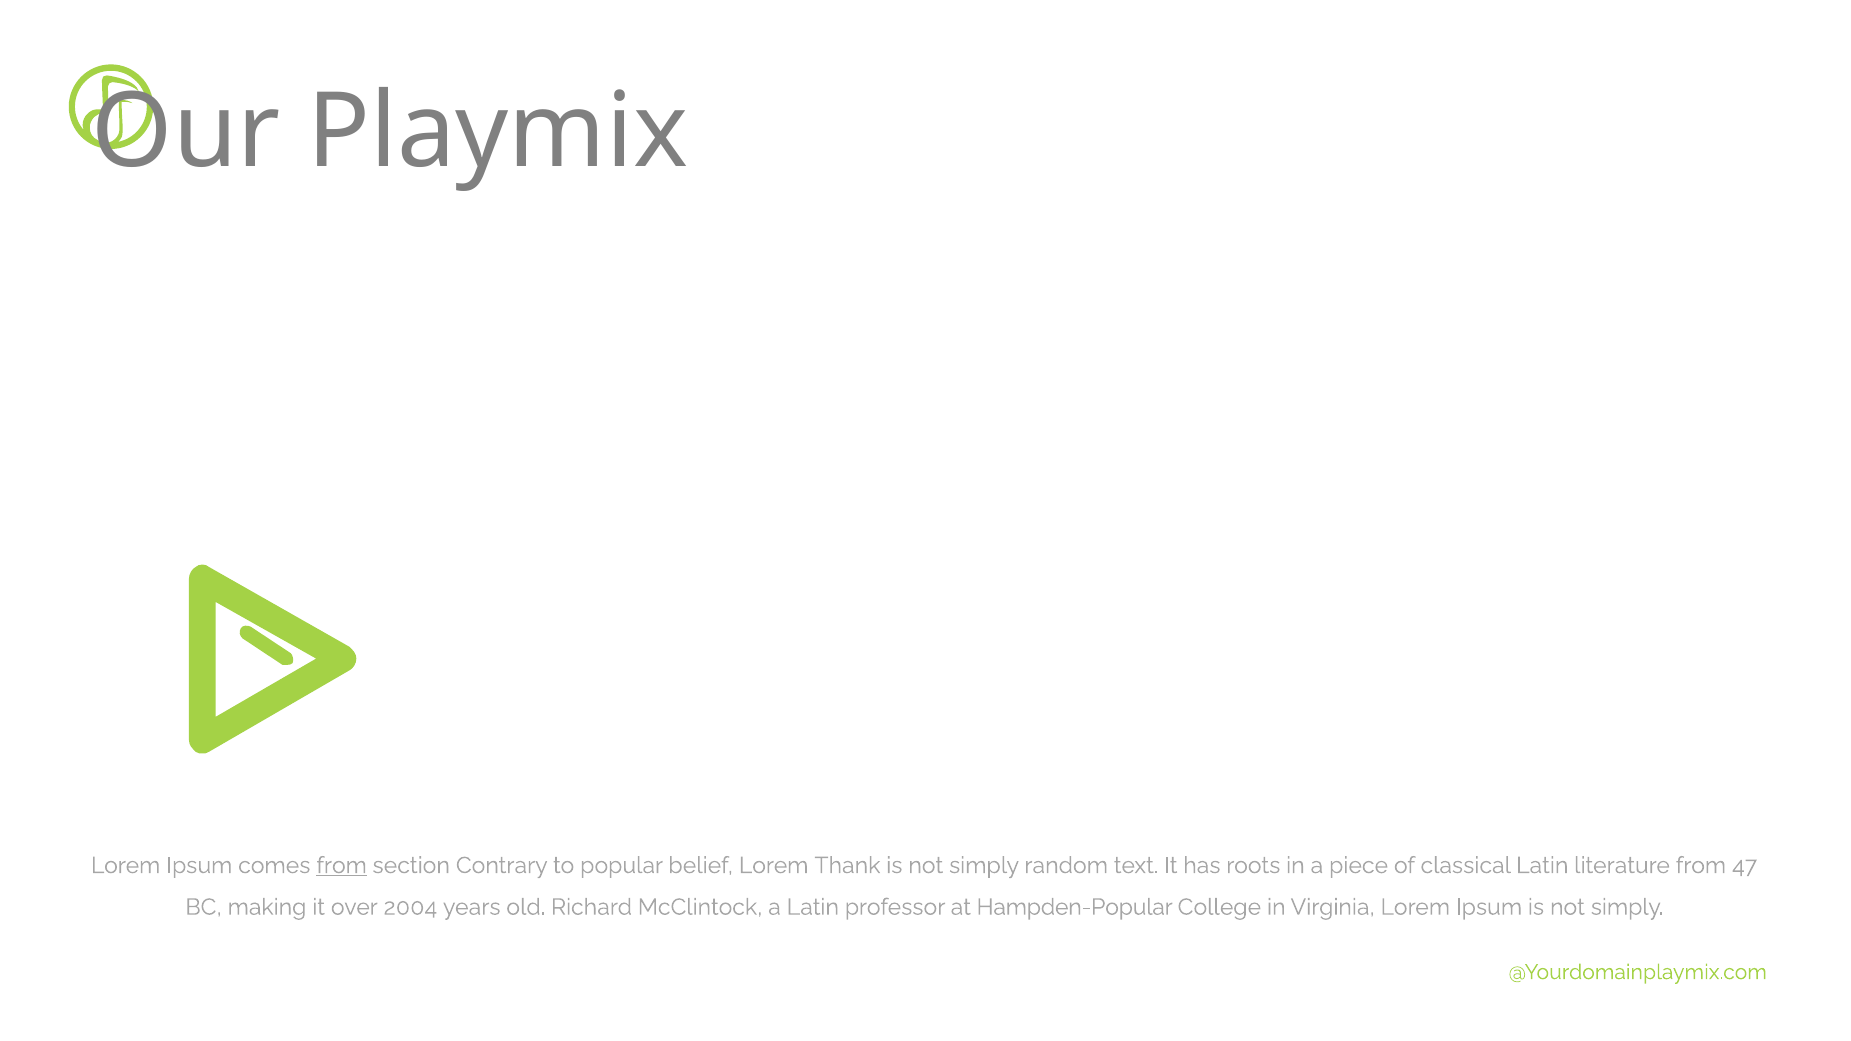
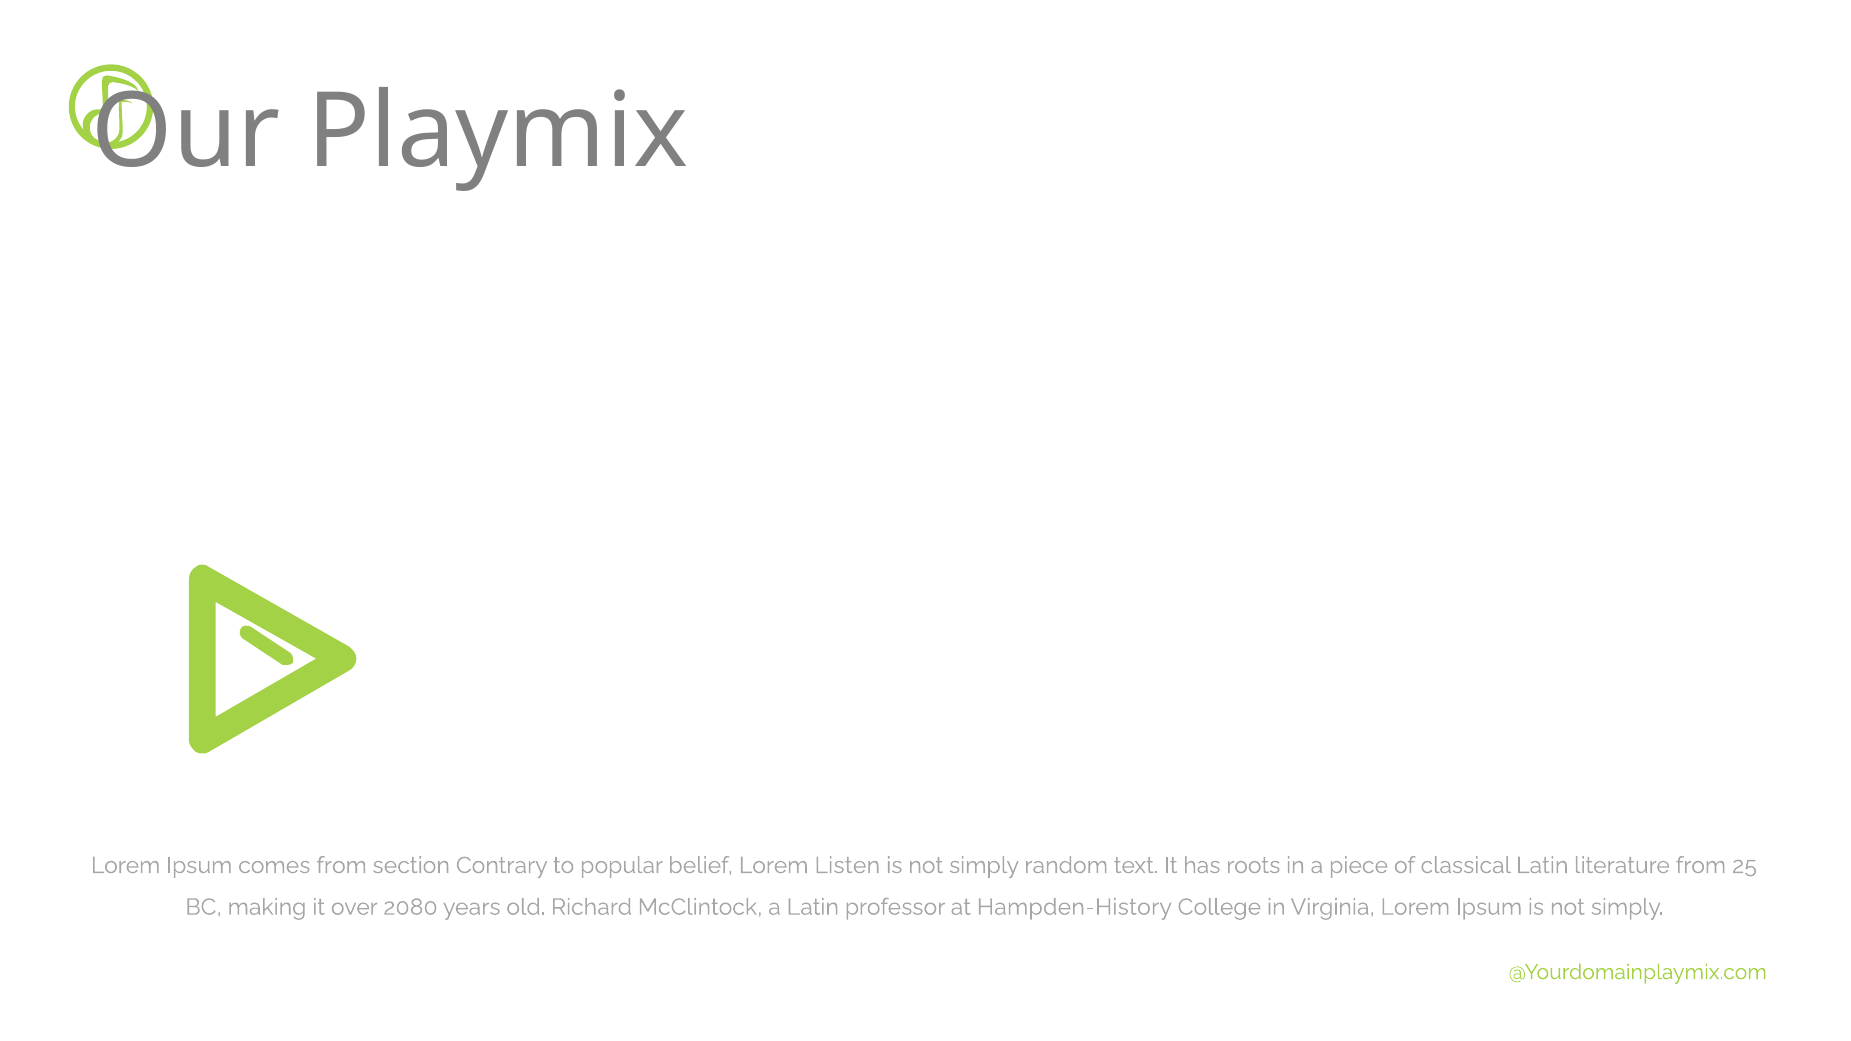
from underline: present -> none (342, 866)
Thank: Thank -> Listen (847, 866)
47: 47 -> 25 (1745, 866)
2004: 2004 -> 2080 (410, 907)
Hampden-Popular: Hampden-Popular -> Hampden-History (1074, 907)
